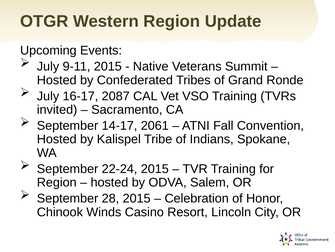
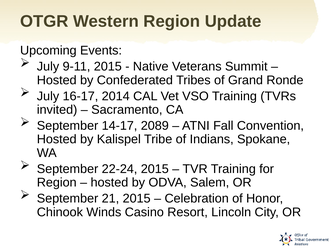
2087: 2087 -> 2014 (116, 96)
2061: 2061 -> 2089 (155, 125)
28: 28 -> 21 (110, 198)
